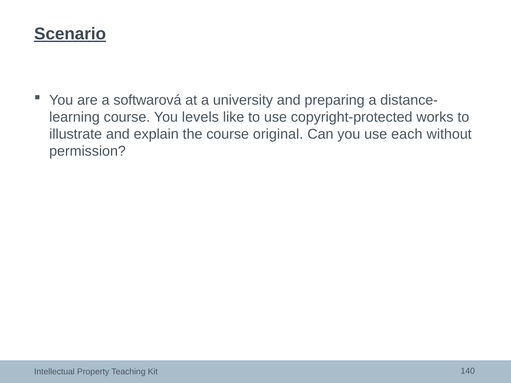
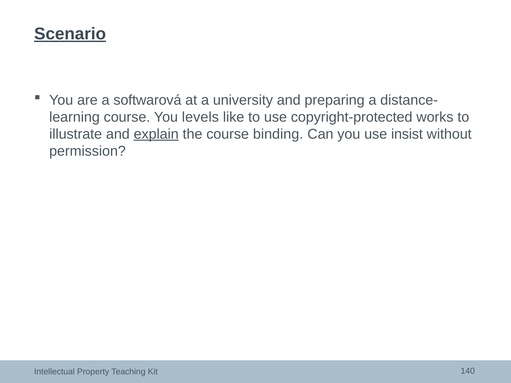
explain underline: none -> present (156, 134)
original: original -> binding (278, 134)
each: each -> insist (407, 134)
